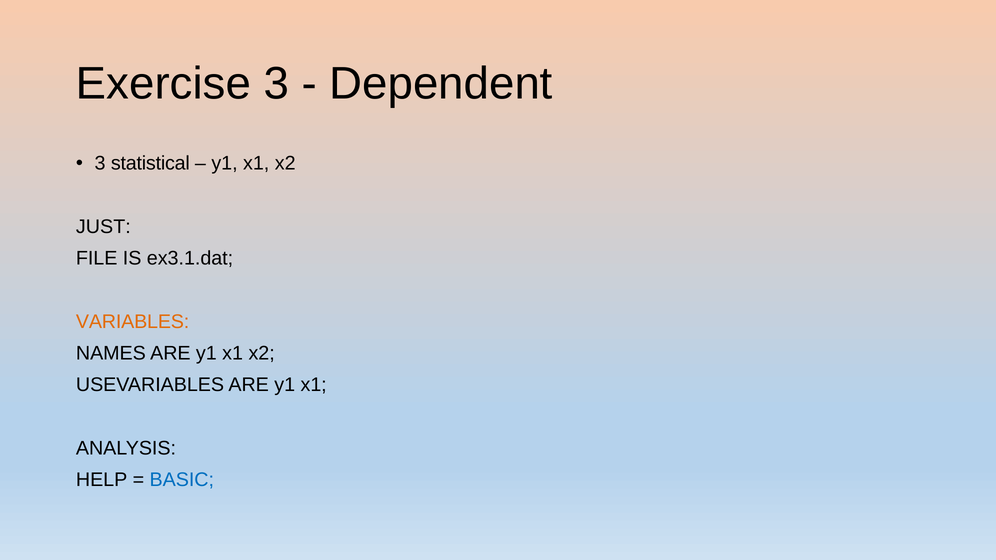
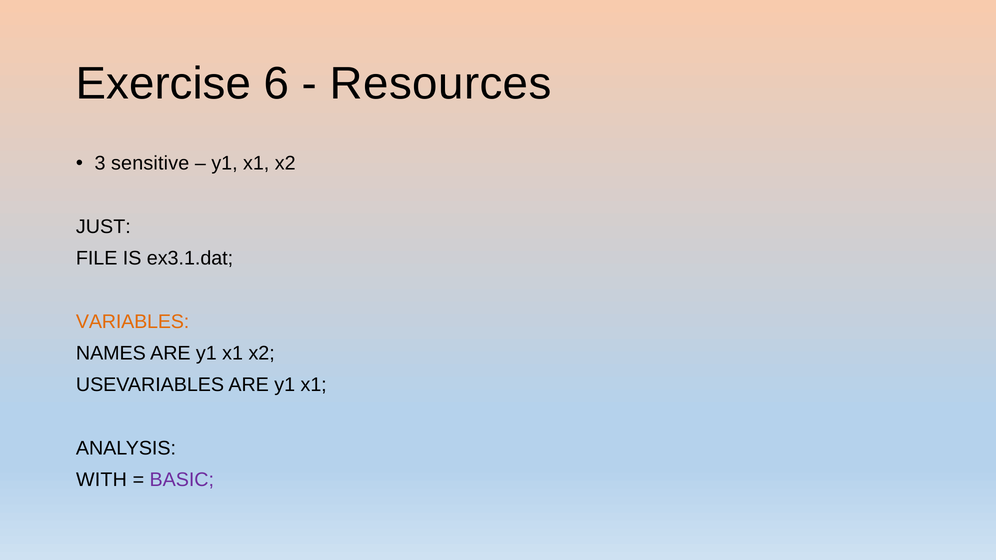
Exercise 3: 3 -> 6 (276, 84)
Dependent: Dependent -> Resources (441, 84)
statistical: statistical -> sensitive (150, 163)
HELP: HELP -> WITH (102, 480)
BASIC colour: blue -> purple (182, 480)
